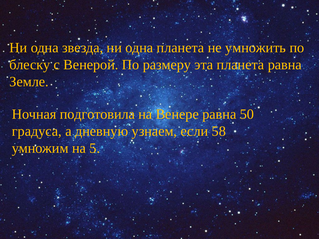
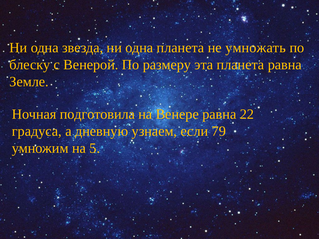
умножить: умножить -> умножать (256, 48)
50: 50 -> 22 (247, 114)
58: 58 -> 79 (219, 131)
